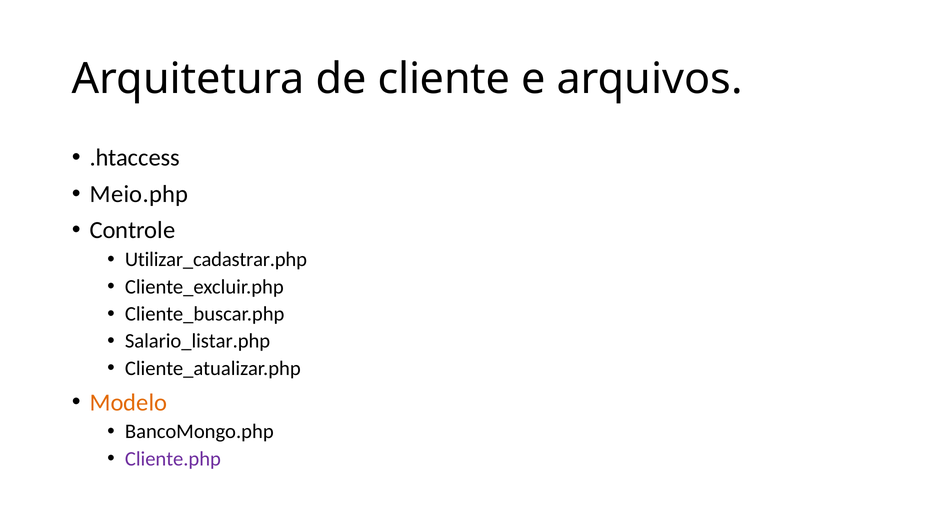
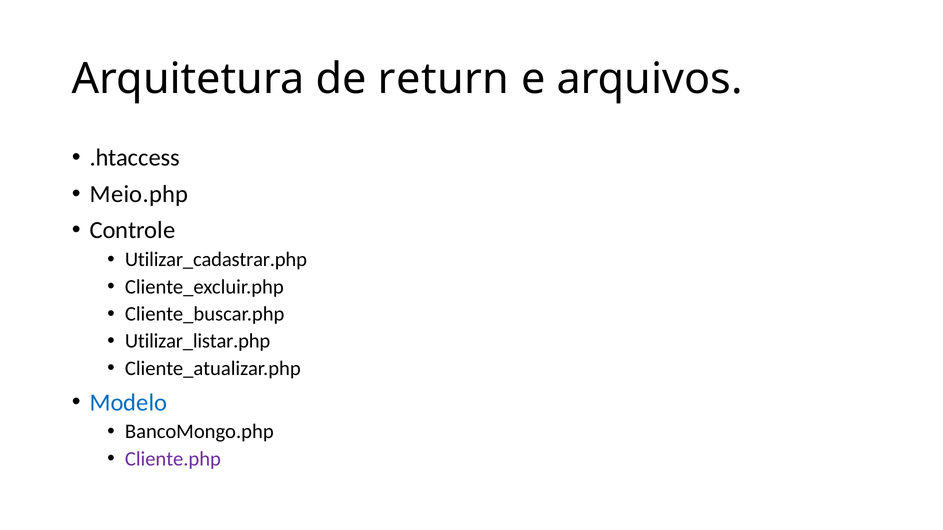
cliente: cliente -> return (444, 79)
Salario_listar.php: Salario_listar.php -> Utilizar_listar.php (198, 341)
Modelo colour: orange -> blue (128, 403)
